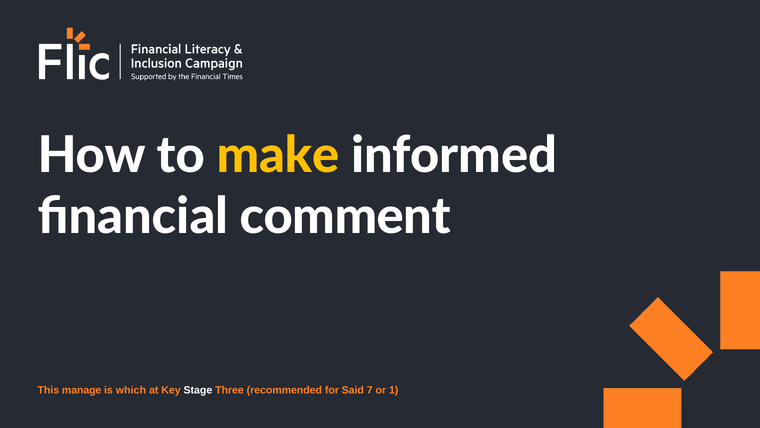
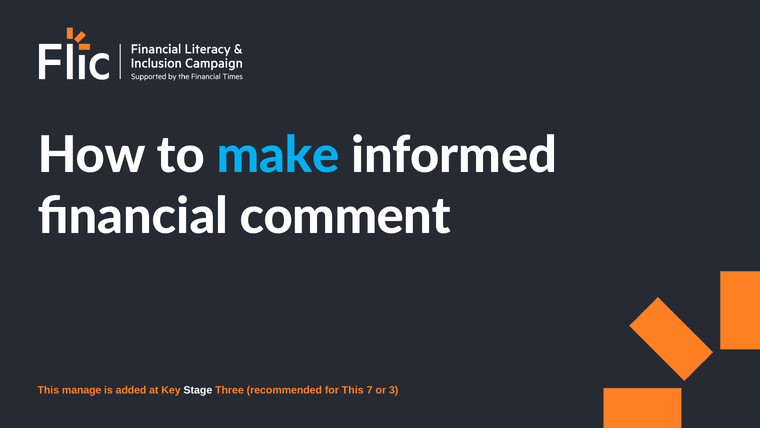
make colour: yellow -> light blue (278, 156)
which: which -> added (131, 390)
for Said: Said -> This (353, 390)
1: 1 -> 3 (394, 390)
